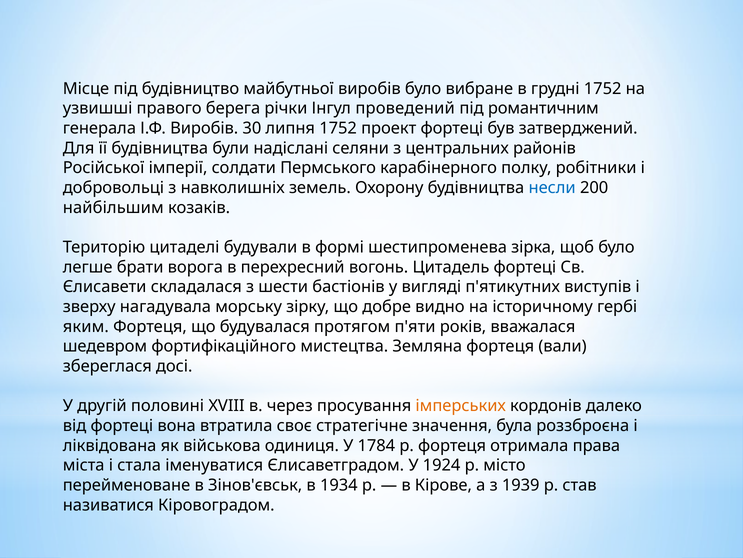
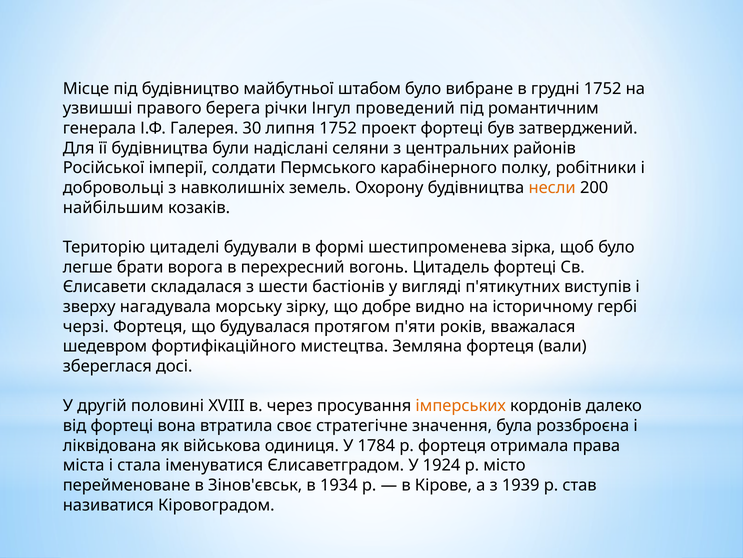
майбутньої виробів: виробів -> штабом (370, 89)
І.Ф Виробів: Виробів -> Галерея (204, 128)
несли colour: blue -> orange (552, 188)
яким: яким -> черзі (86, 326)
